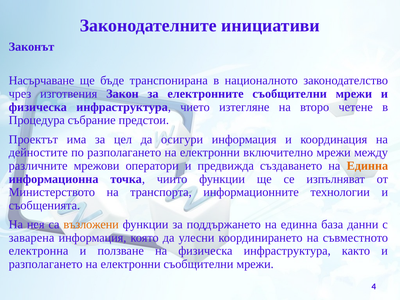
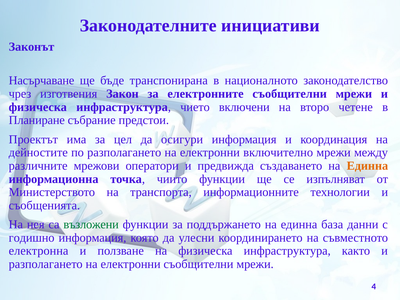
изтегляне: изтегляне -> включени (244, 107)
Процедура: Процедура -> Планиране (37, 120)
възложени colour: orange -> green (91, 225)
заварена: заварена -> годишно (32, 238)
